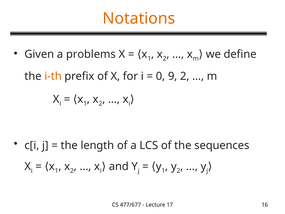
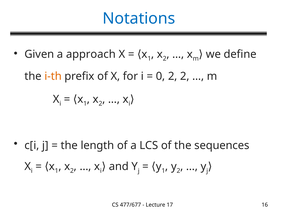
Notations colour: orange -> blue (139, 18)
problems: problems -> approach (91, 54)
0 9: 9 -> 2 (173, 76)
